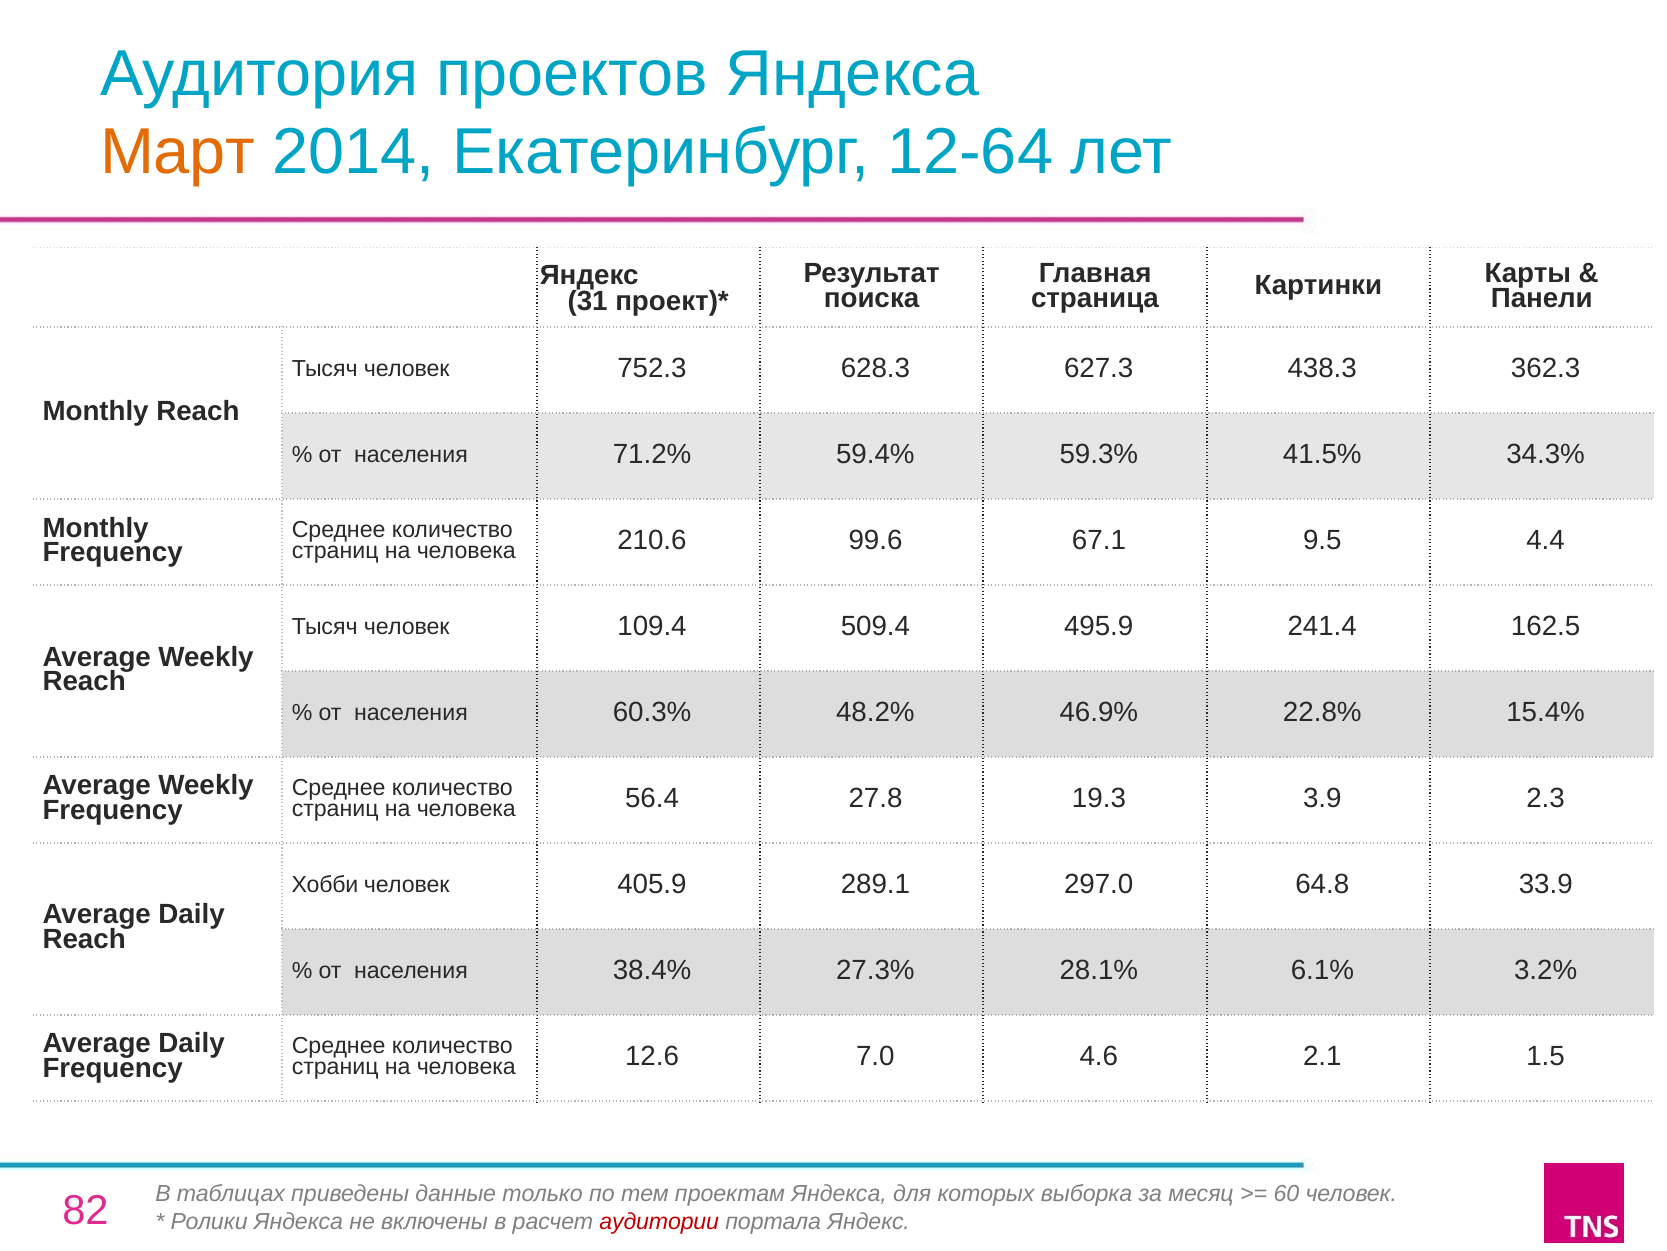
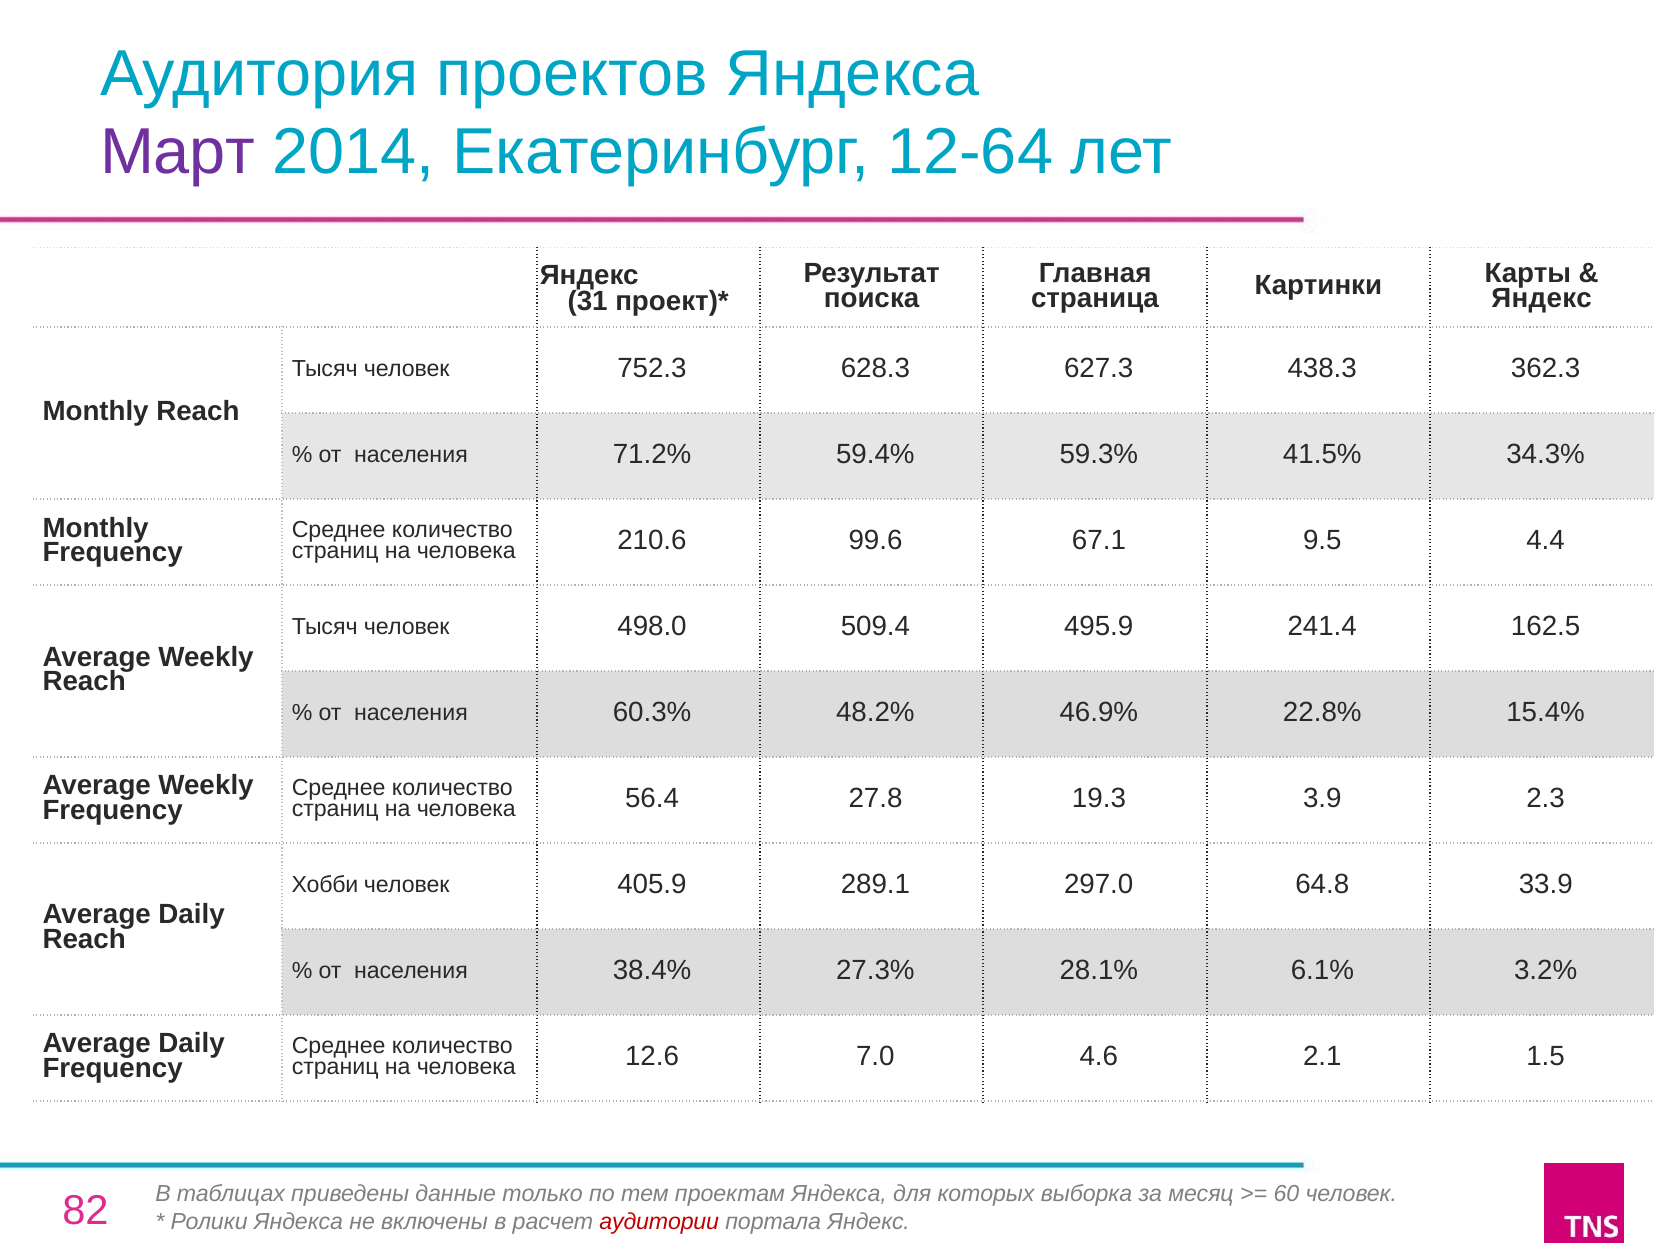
Март colour: orange -> purple (177, 152)
Панели: Панели -> Яндекс (1542, 298)
109.4: 109.4 -> 498.0 (652, 626)
